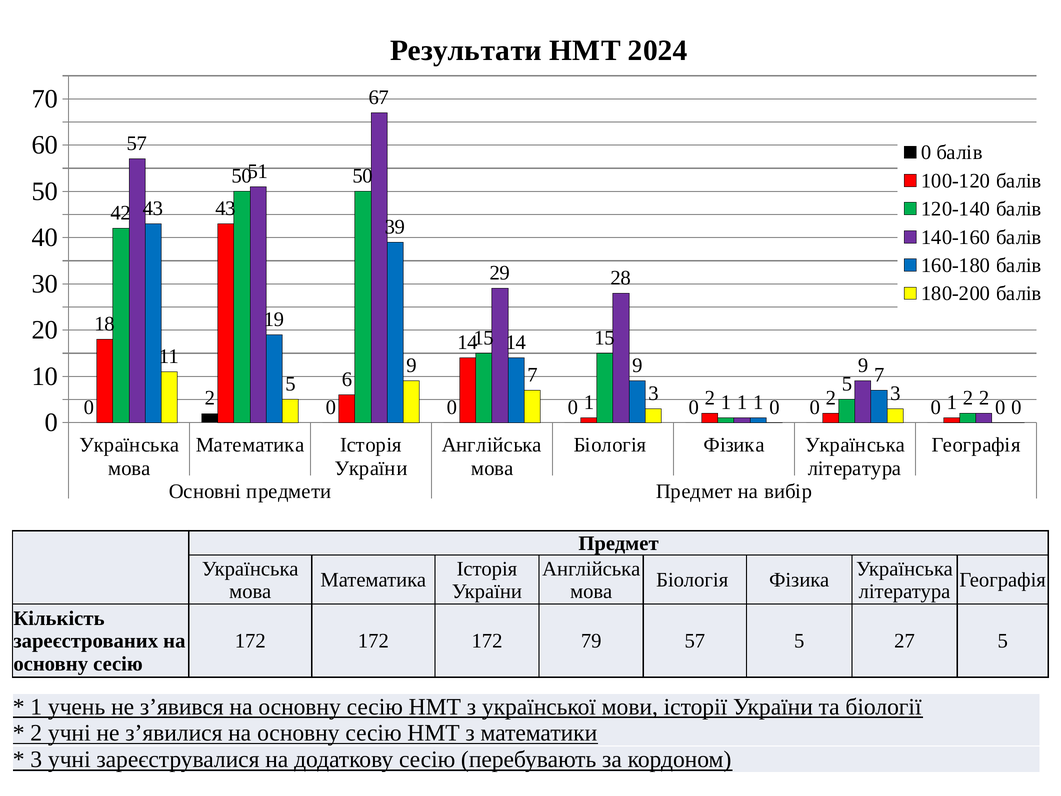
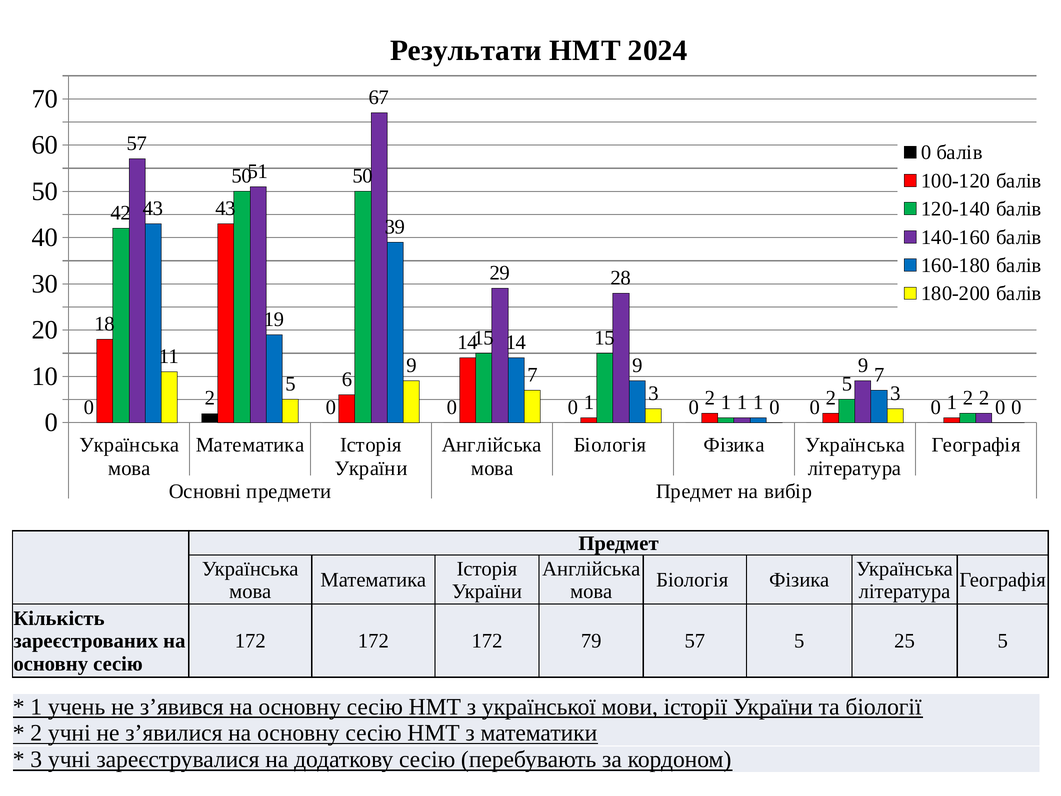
27: 27 -> 25 (905, 641)
